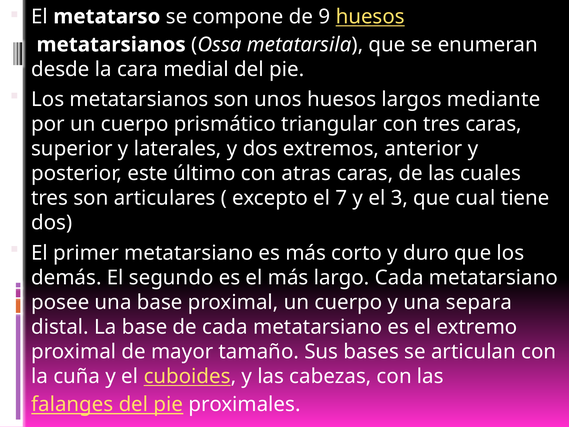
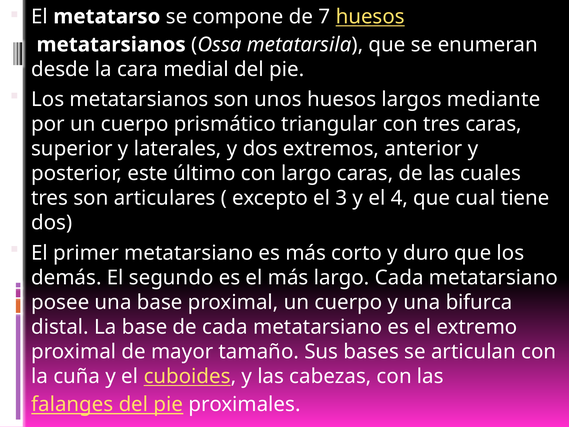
9: 9 -> 7 (324, 17)
con atras: atras -> largo (306, 173)
7: 7 -> 3 (341, 198)
3: 3 -> 4 (399, 198)
separa: separa -> bifurca (479, 302)
